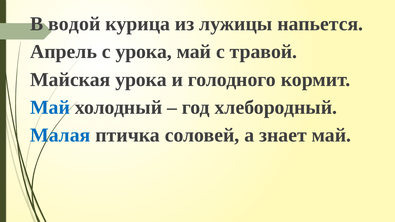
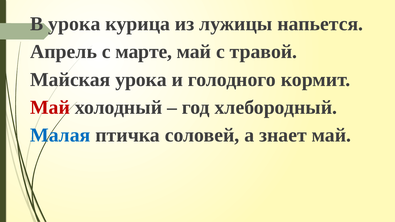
В водой: водой -> урока (74, 24)
с урока: урока -> марте (144, 52)
Май colour: blue -> red (50, 107)
